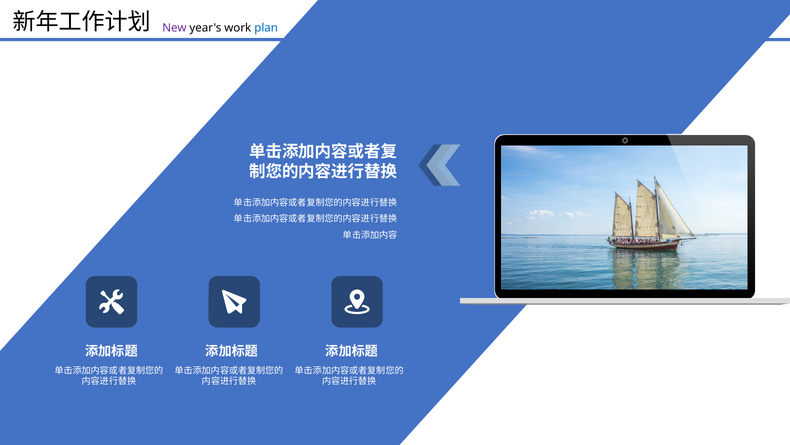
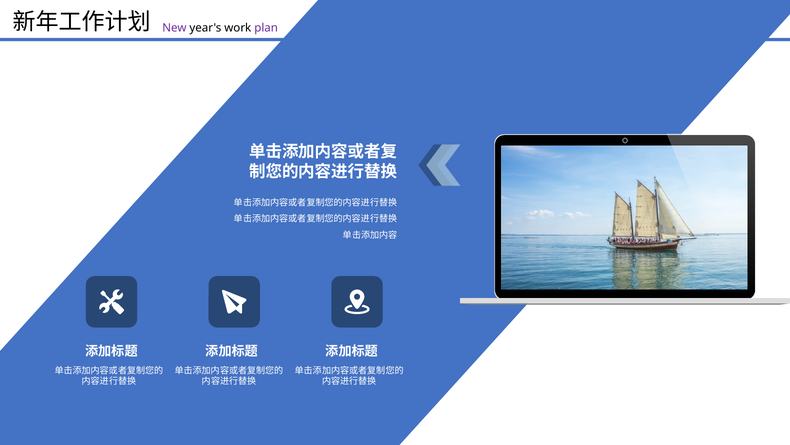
plan colour: blue -> purple (266, 28)
